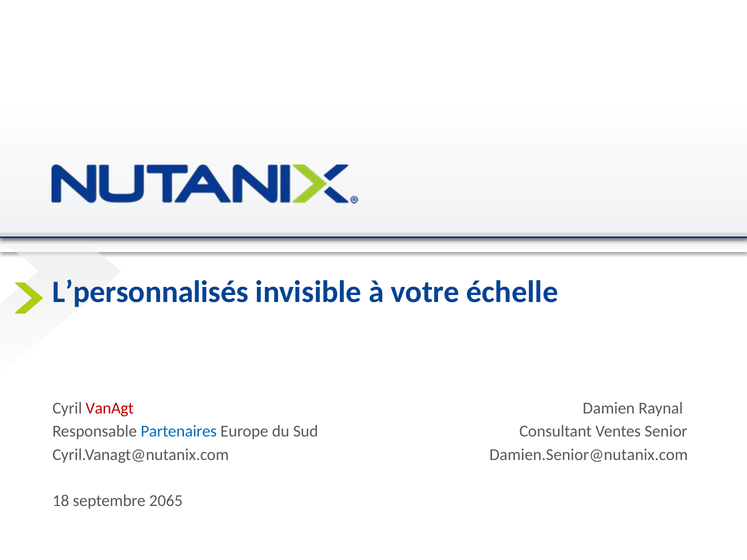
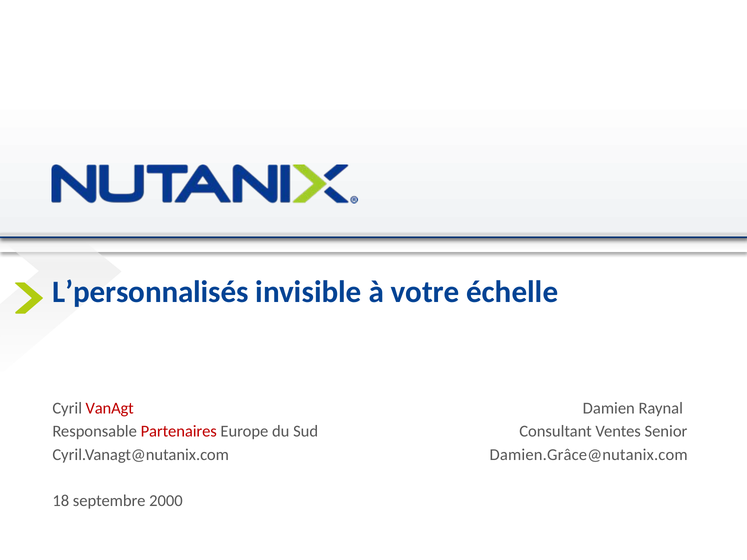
Partenaires colour: blue -> red (179, 432)
Damien.Senior@nutanix.com: Damien.Senior@nutanix.com -> Damien.Grâce@nutanix.com (589, 455)
2065: 2065 -> 2000 (166, 501)
